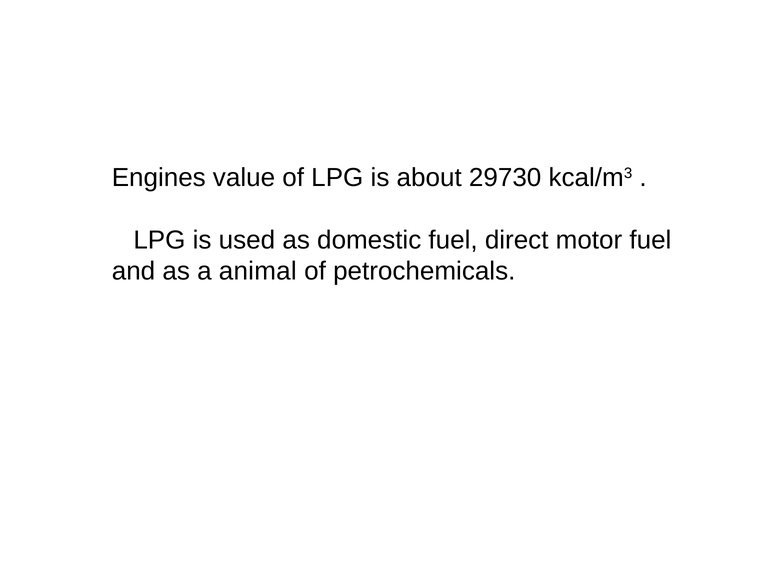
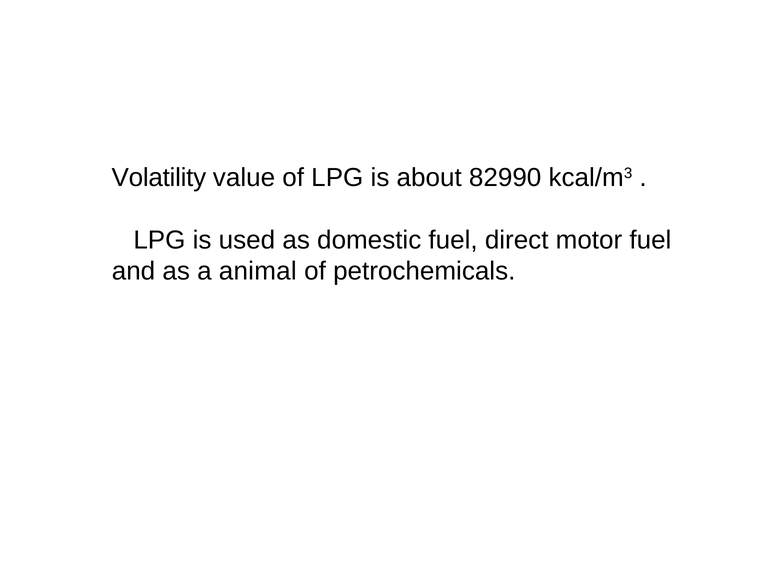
Engines: Engines -> Volatility (159, 177)
29730: 29730 -> 82990 (505, 177)
